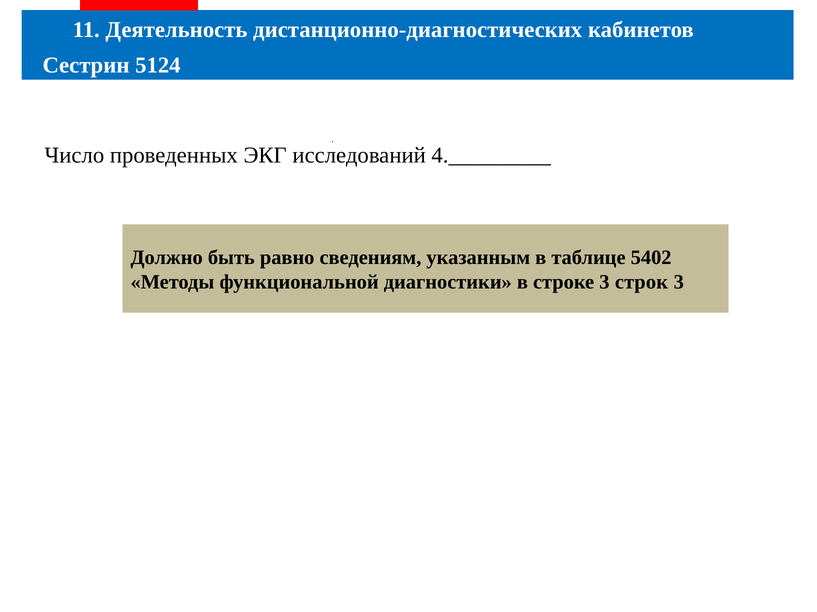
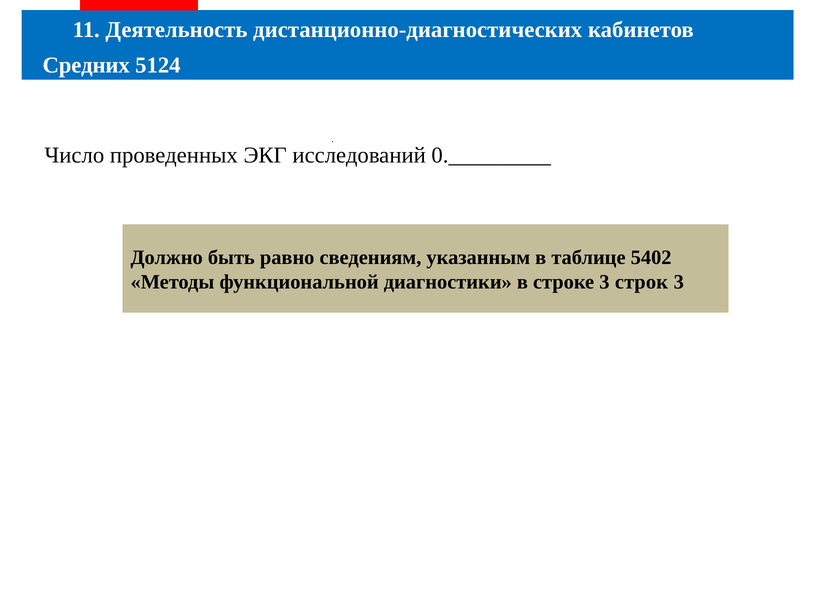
Сестрин: Сестрин -> Средних (86, 65)
4._________: 4._________ -> 0._________ (491, 155)
